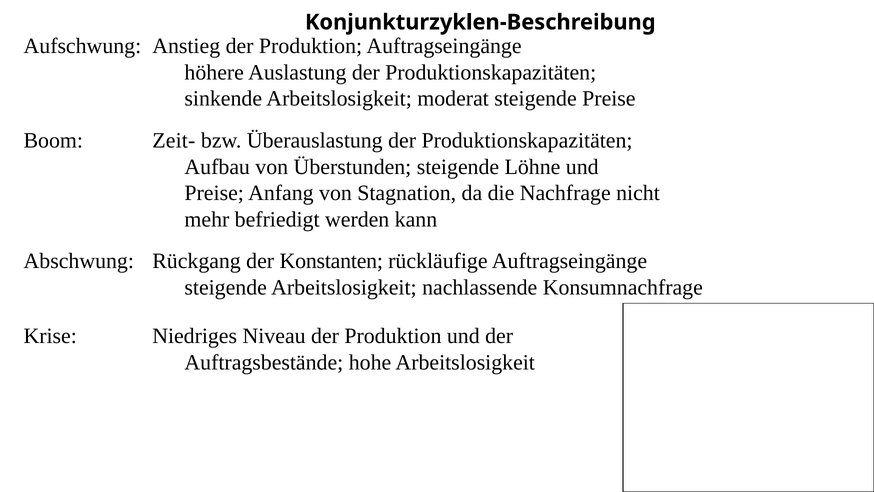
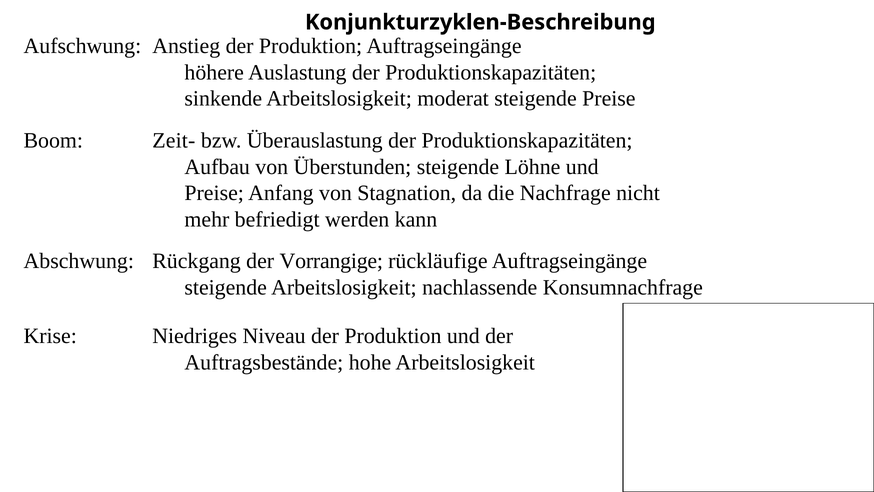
Konstanten: Konstanten -> Vorrangige (331, 261)
